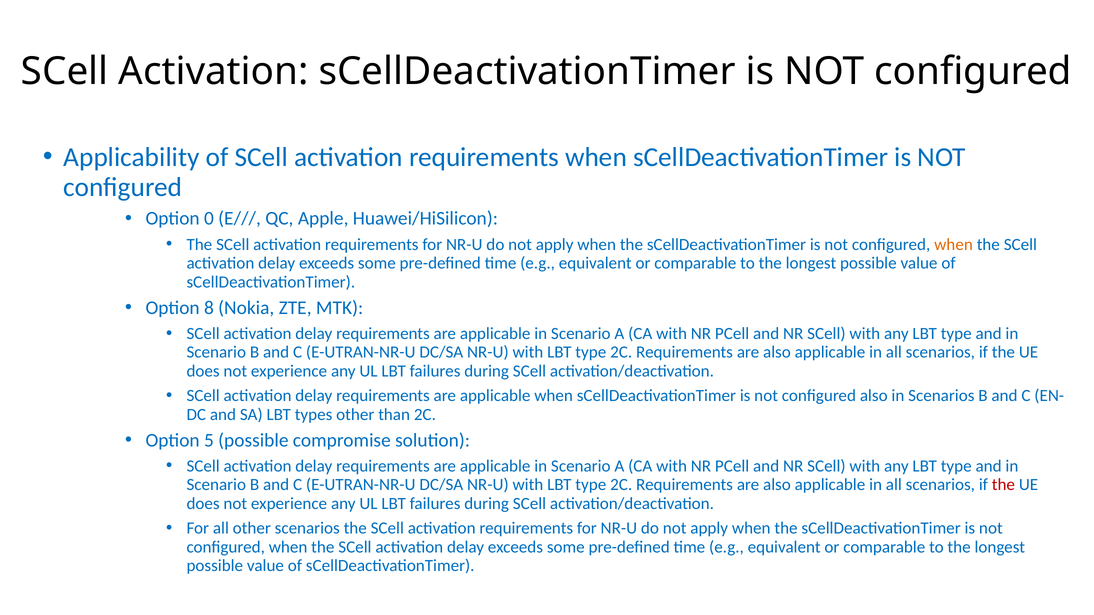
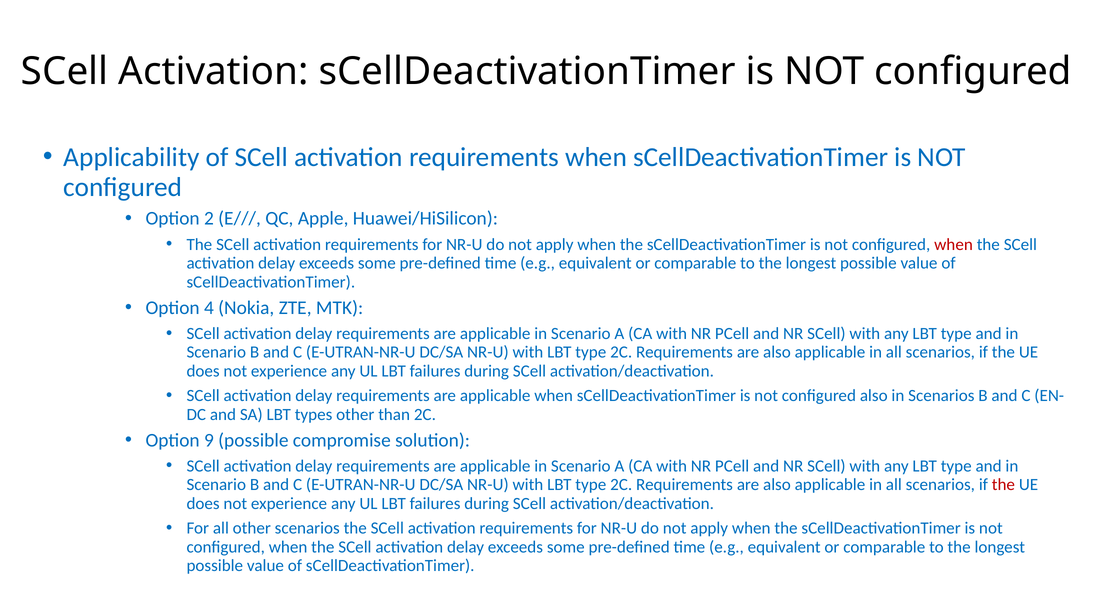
0: 0 -> 2 (209, 219)
when colour: orange -> red (954, 245)
8: 8 -> 4 (209, 308)
5: 5 -> 9 (209, 440)
